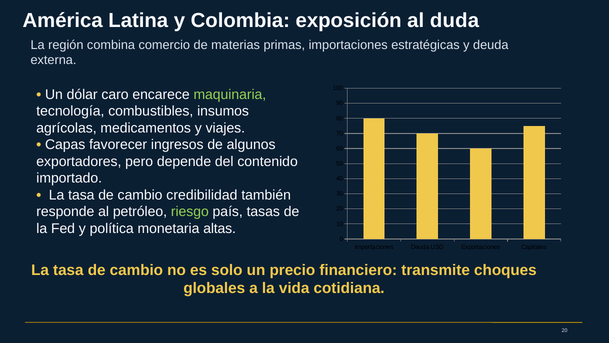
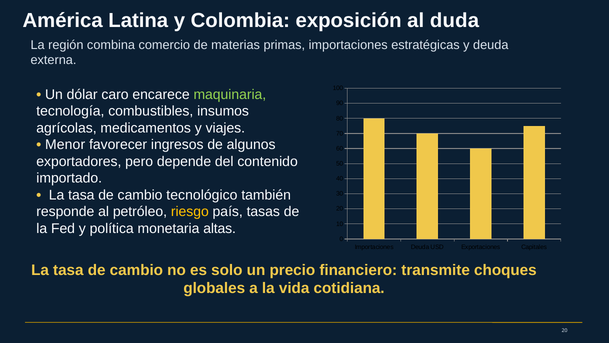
Capas: Capas -> Menor (65, 145)
credibilidad: credibilidad -> tecnológico (202, 195)
riesgo colour: light green -> yellow (190, 212)
